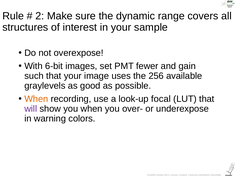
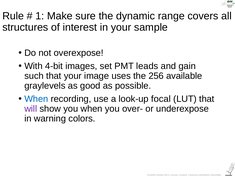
2: 2 -> 1 (40, 16)
6-bit: 6-bit -> 4-bit (54, 66)
fewer: fewer -> leads (147, 66)
When colour: orange -> blue (36, 99)
